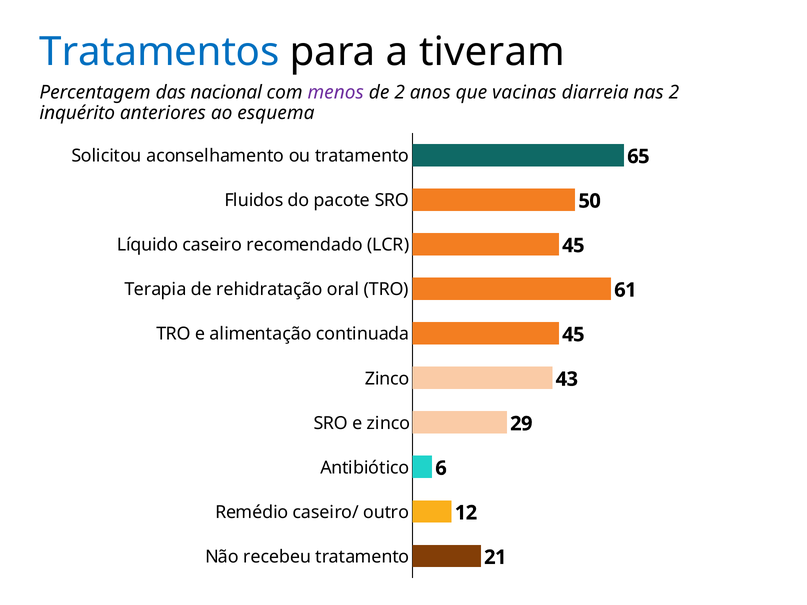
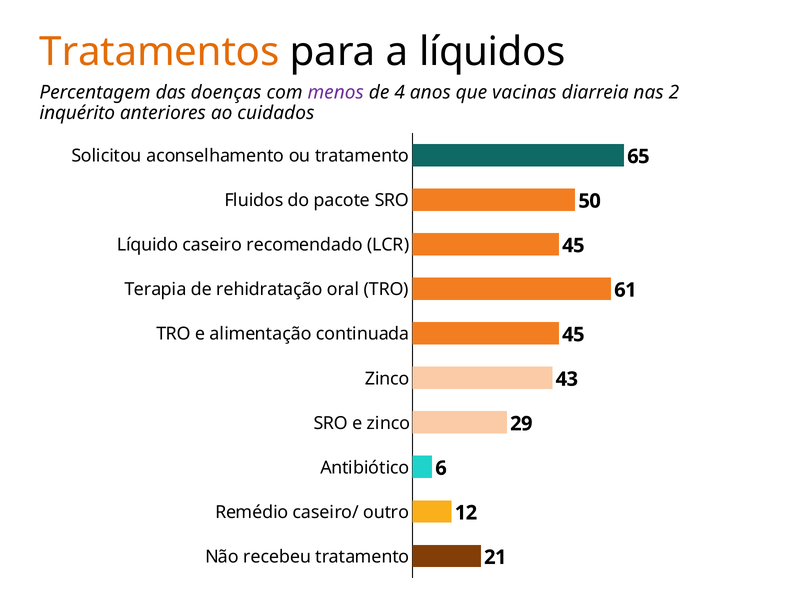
Tratamentos colour: blue -> orange (159, 52)
tiveram: tiveram -> líquidos (492, 52)
nacional: nacional -> doenças (226, 92)
de 2: 2 -> 4 (400, 92)
esquema: esquema -> cuidados (276, 113)
